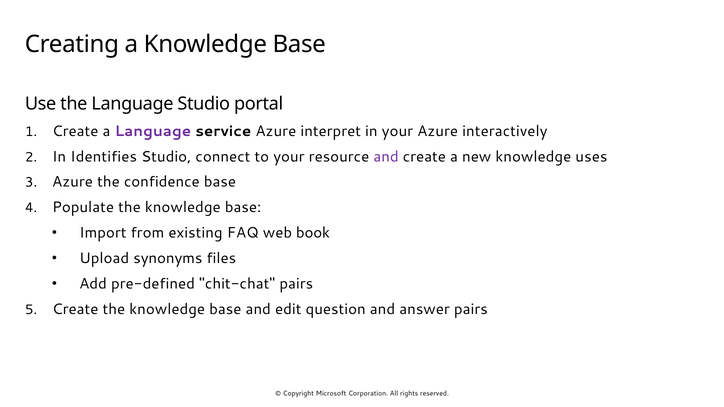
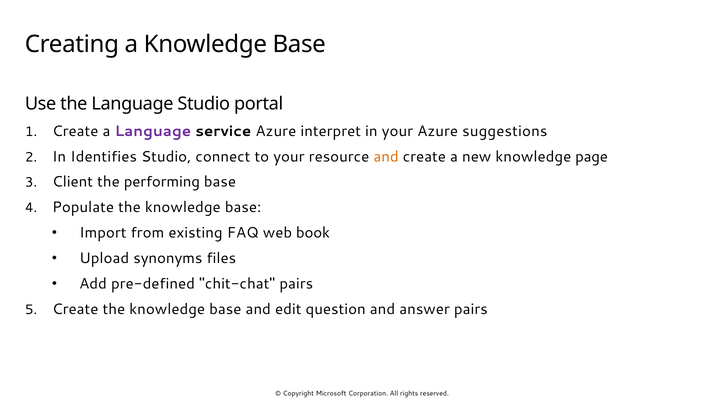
interactively: interactively -> suggestions (505, 131)
and colour: purple -> orange (386, 157)
uses: uses -> page (592, 157)
Azure: Azure -> Client (73, 182)
confidence: confidence -> performing (162, 182)
